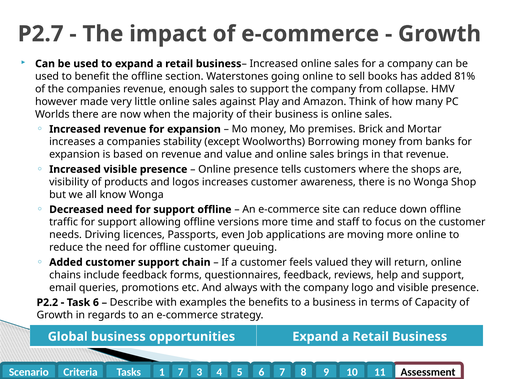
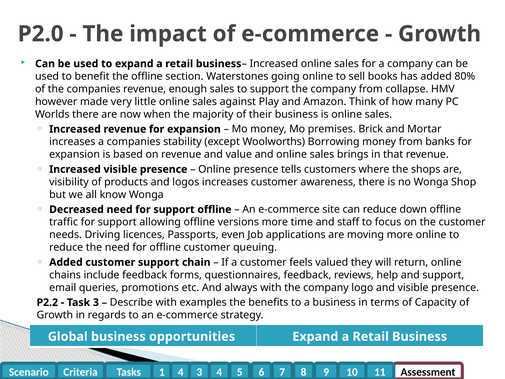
P2.7: P2.7 -> P2.0 (41, 34)
81%: 81% -> 80% (465, 76)
Task 6: 6 -> 3 (96, 302)
7: 7 -> 4 (181, 372)
